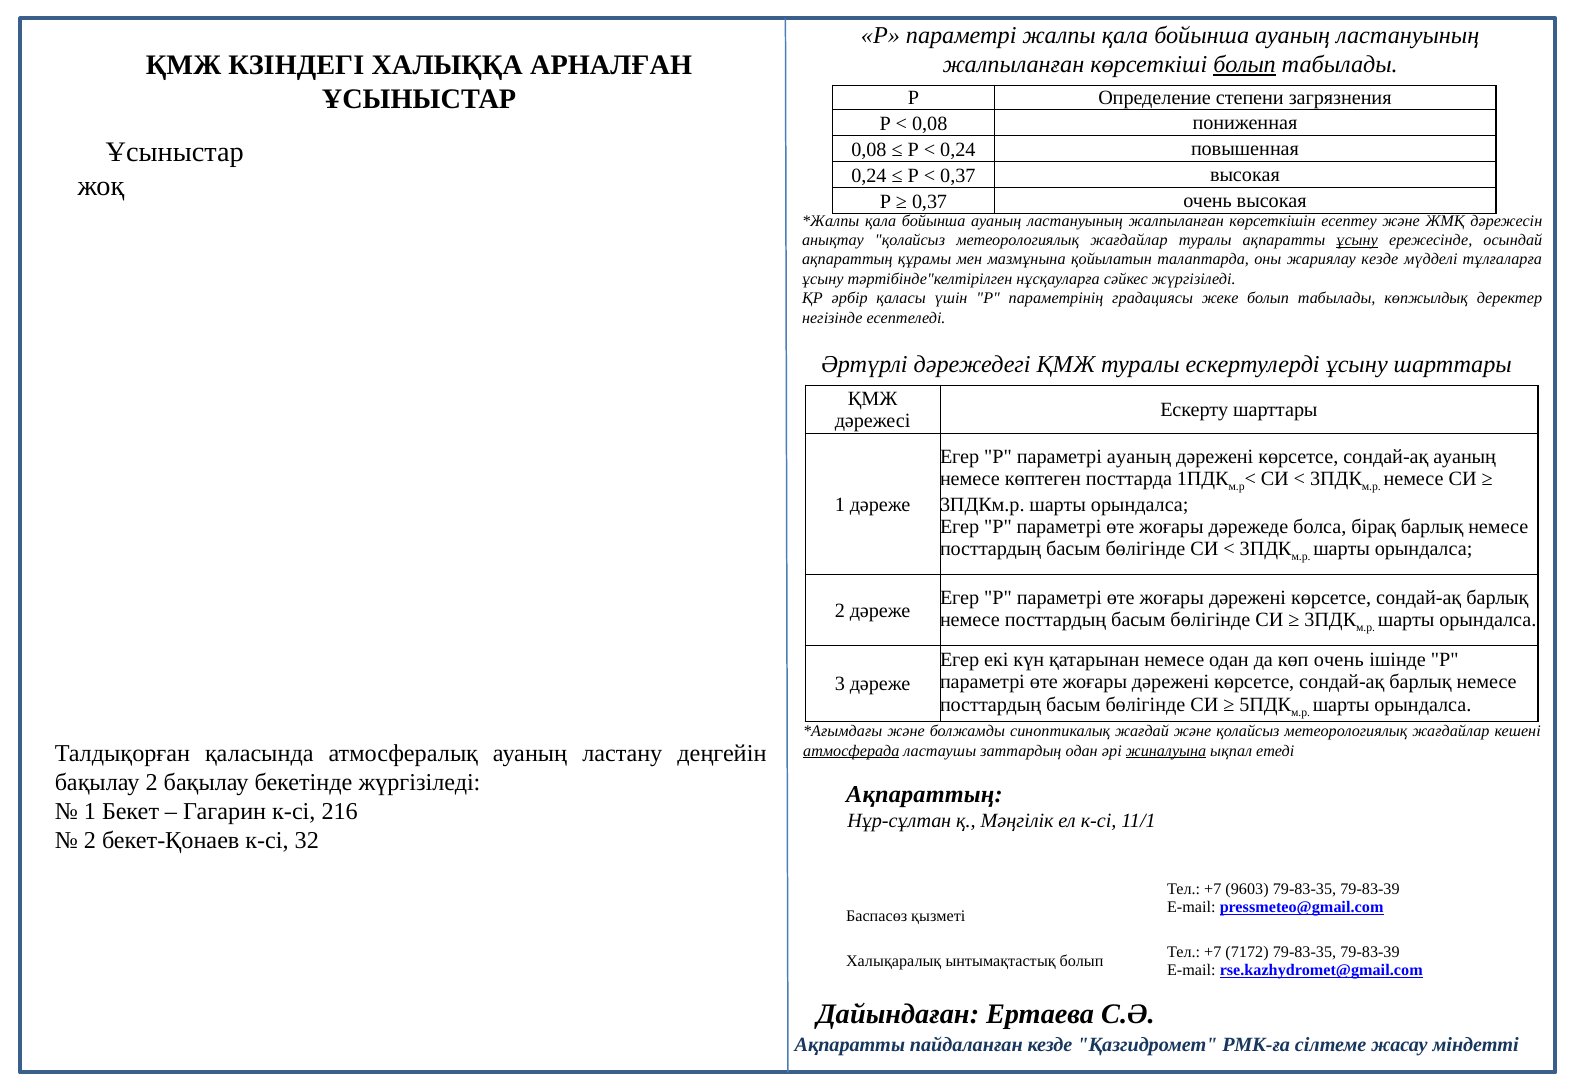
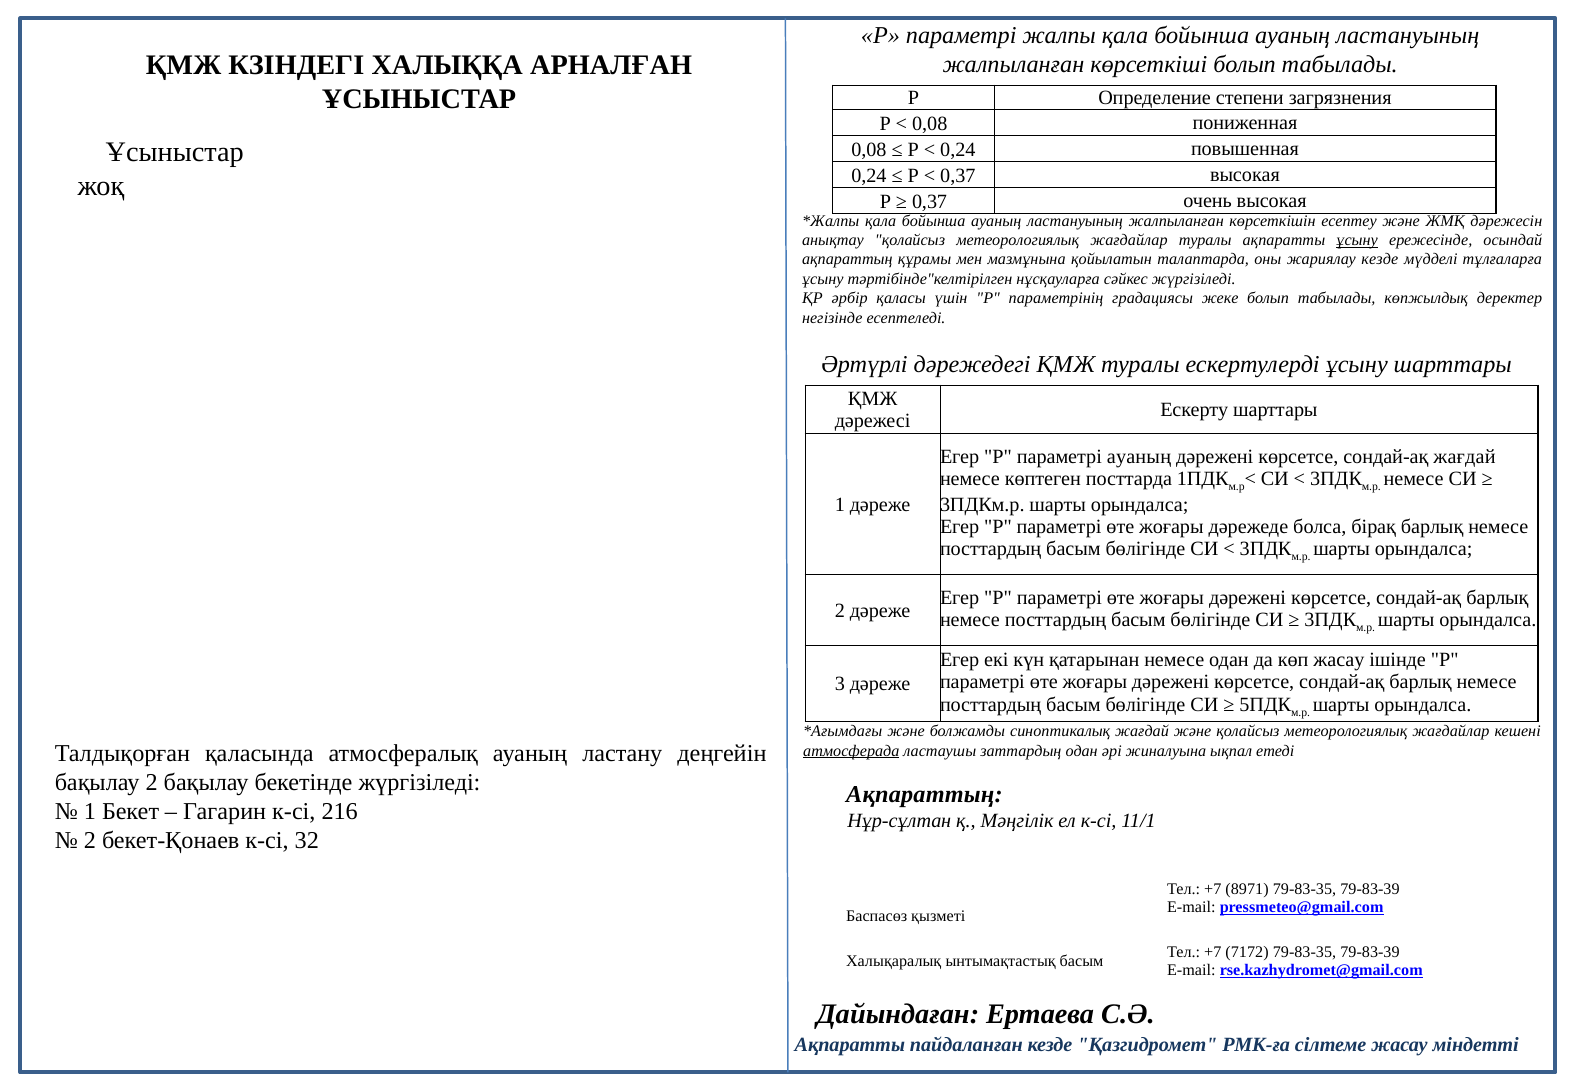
болып underline: present -> none (1245, 65)
сондай-ақ ауаның: ауаның -> жағдай (1465, 457)
көп очень: очень -> жасау (1339, 660)
жиналуына underline: present -> none (1166, 751)
9603: 9603 -> 8971 (1247, 890)
ынтымақтастық болып: болып -> басым (1082, 962)
